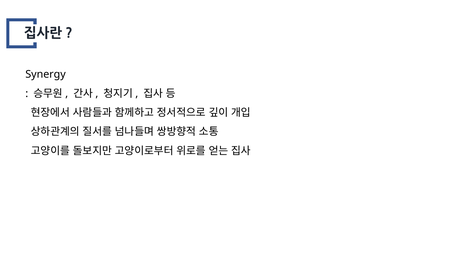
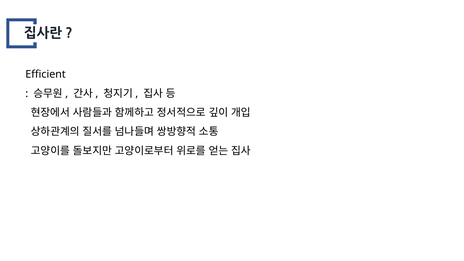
Synergy: Synergy -> Efficient (46, 74)
